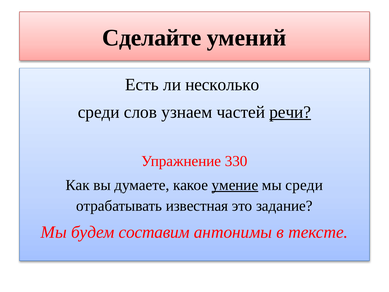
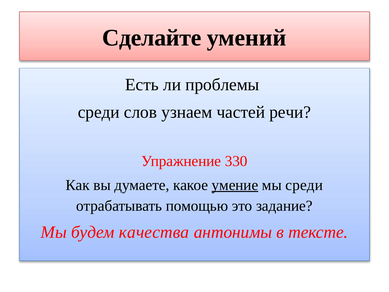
несколько: несколько -> проблемы (222, 85)
речи underline: present -> none (290, 112)
известная: известная -> помощью (197, 206)
составим: составим -> качества (154, 232)
